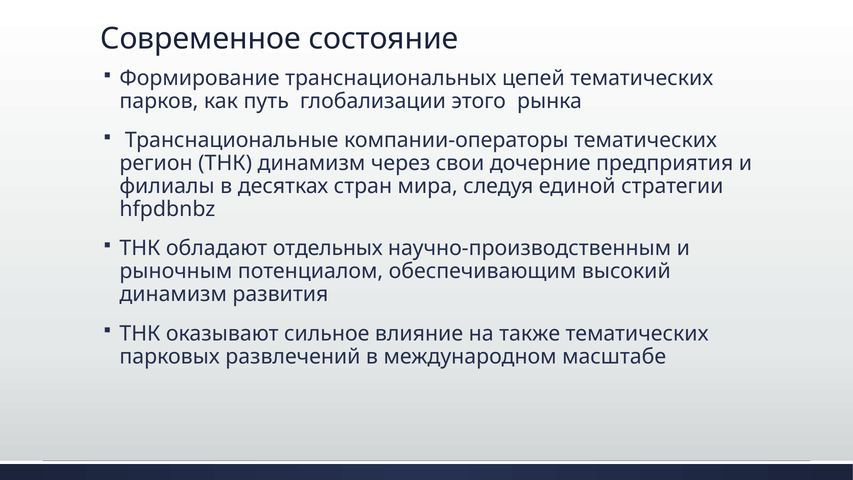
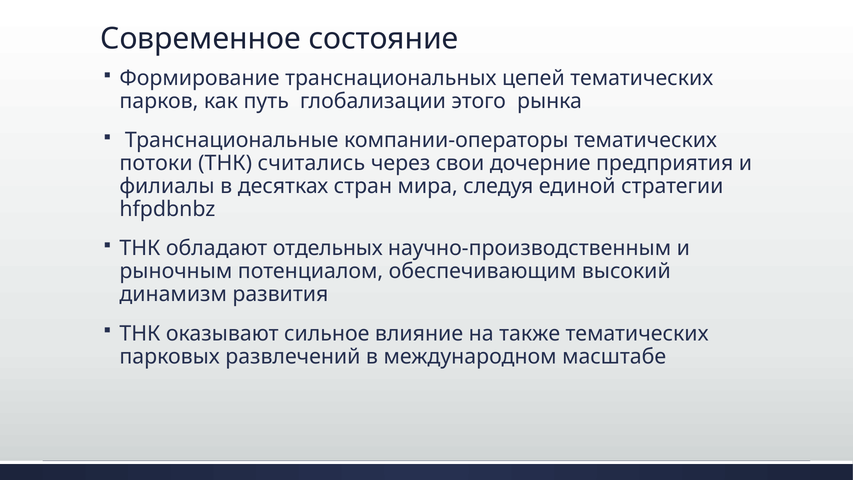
регион: регион -> потоки (156, 163)
ТНК динамизм: динамизм -> считались (311, 163)
